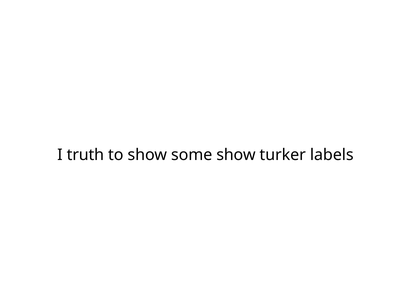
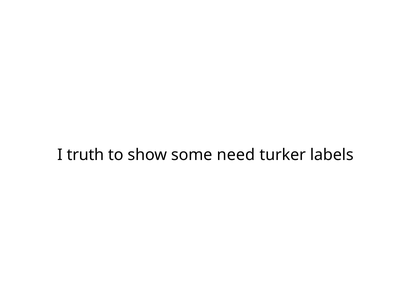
some show: show -> need (236, 155)
